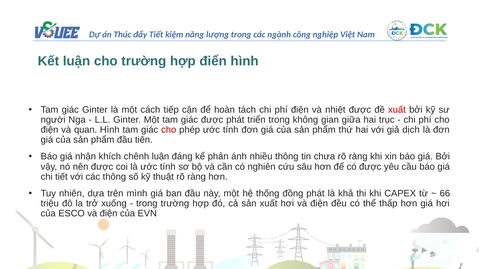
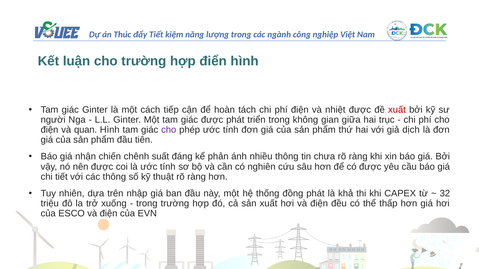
cho colour: red -> purple (169, 130)
khích: khích -> chiến (110, 157)
chênh luận: luận -> suất (160, 157)
mình: mình -> nhập (137, 194)
66: 66 -> 32 (445, 194)
